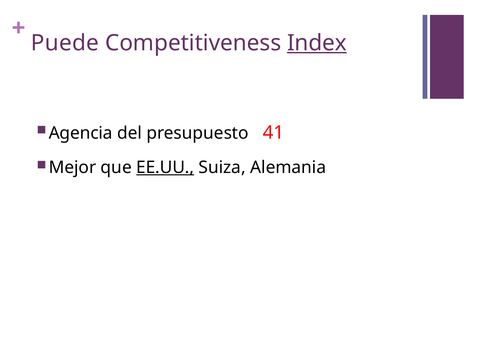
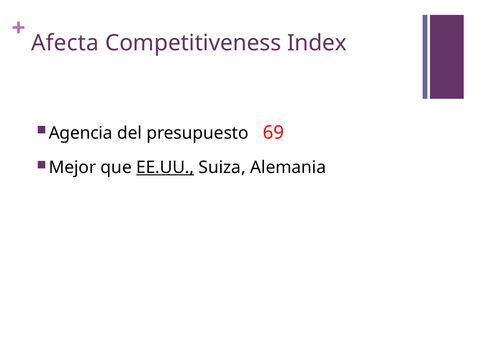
Puede: Puede -> Afecta (65, 43)
Index underline: present -> none (317, 43)
41: 41 -> 69 (273, 132)
